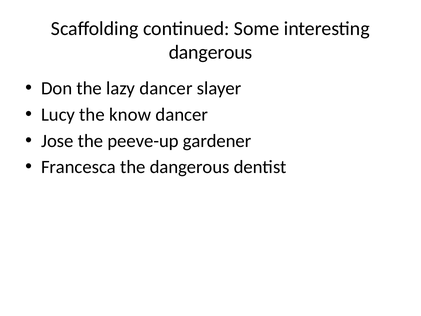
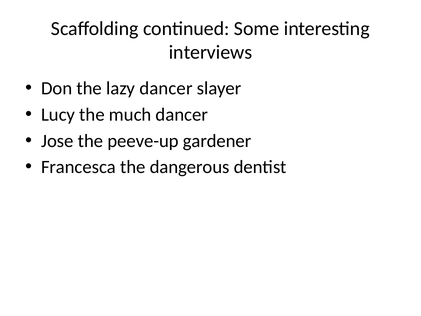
dangerous: dangerous -> interviews (210, 52)
know: know -> much (130, 115)
